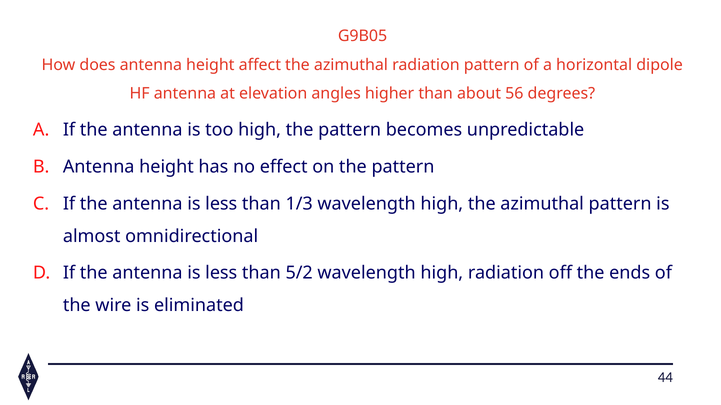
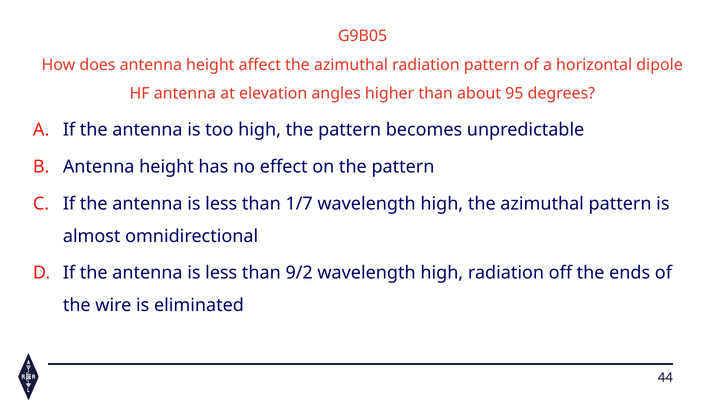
56: 56 -> 95 (514, 94)
1/3: 1/3 -> 1/7 (299, 204)
5/2: 5/2 -> 9/2 (299, 273)
